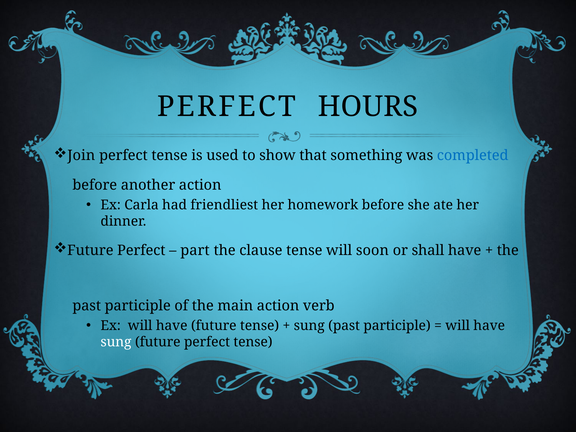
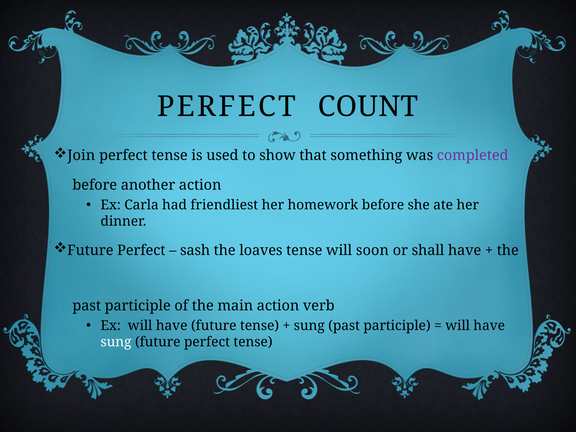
HOURS: HOURS -> COUNT (368, 107)
completed colour: blue -> purple (473, 156)
part: part -> sash (195, 250)
clause: clause -> loaves (261, 250)
